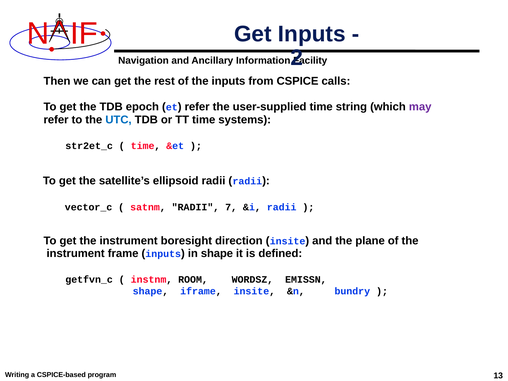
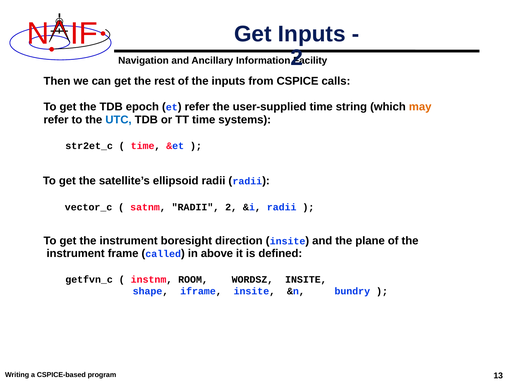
may colour: purple -> orange (420, 107)
RADII 7: 7 -> 2 (231, 207)
inputs: inputs -> called (163, 254)
in shape: shape -> above (217, 253)
WORDSZ EMISSN: EMISSN -> INSITE (306, 280)
